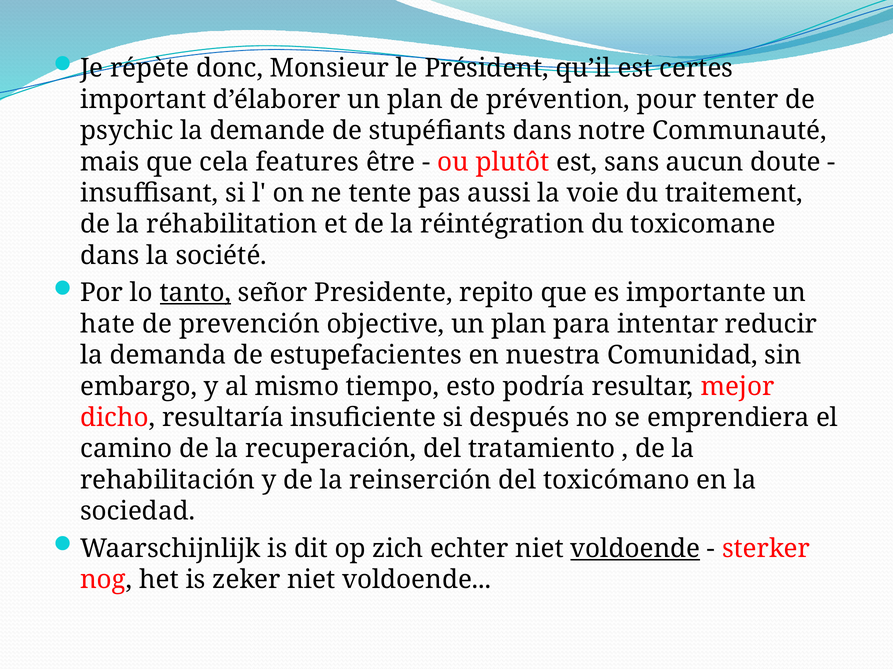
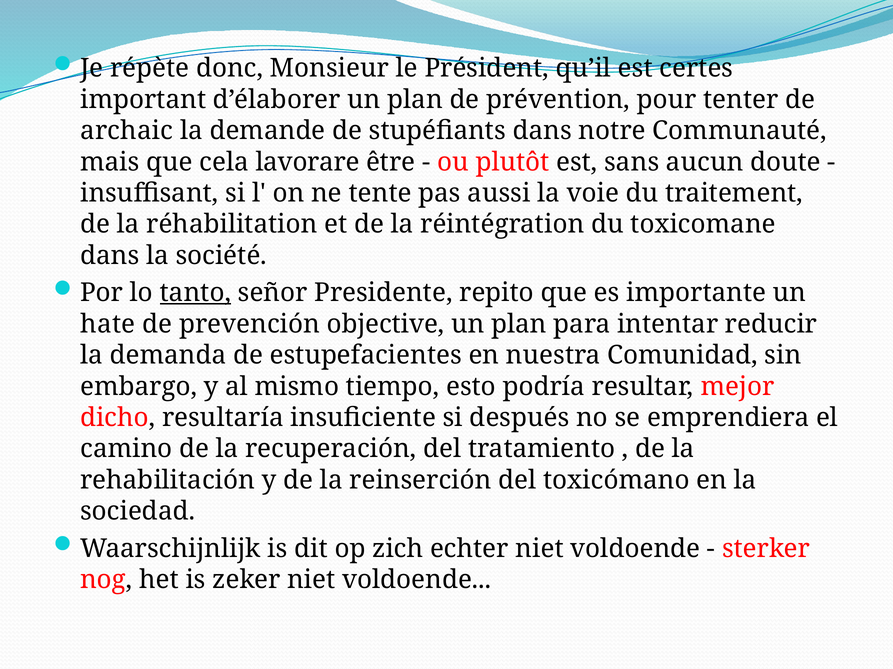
psychic: psychic -> archaic (127, 131)
features: features -> lavorare (308, 162)
voldoende underline: present -> none (635, 549)
